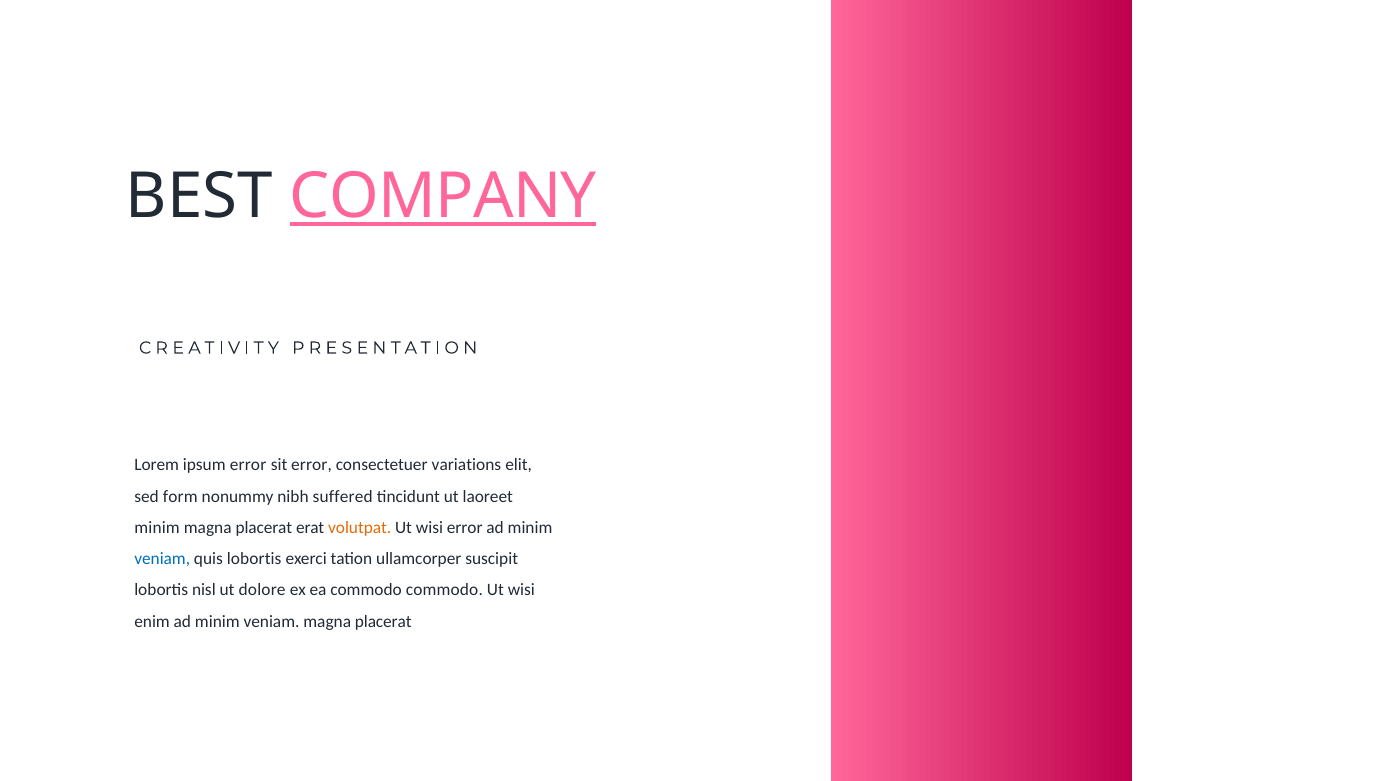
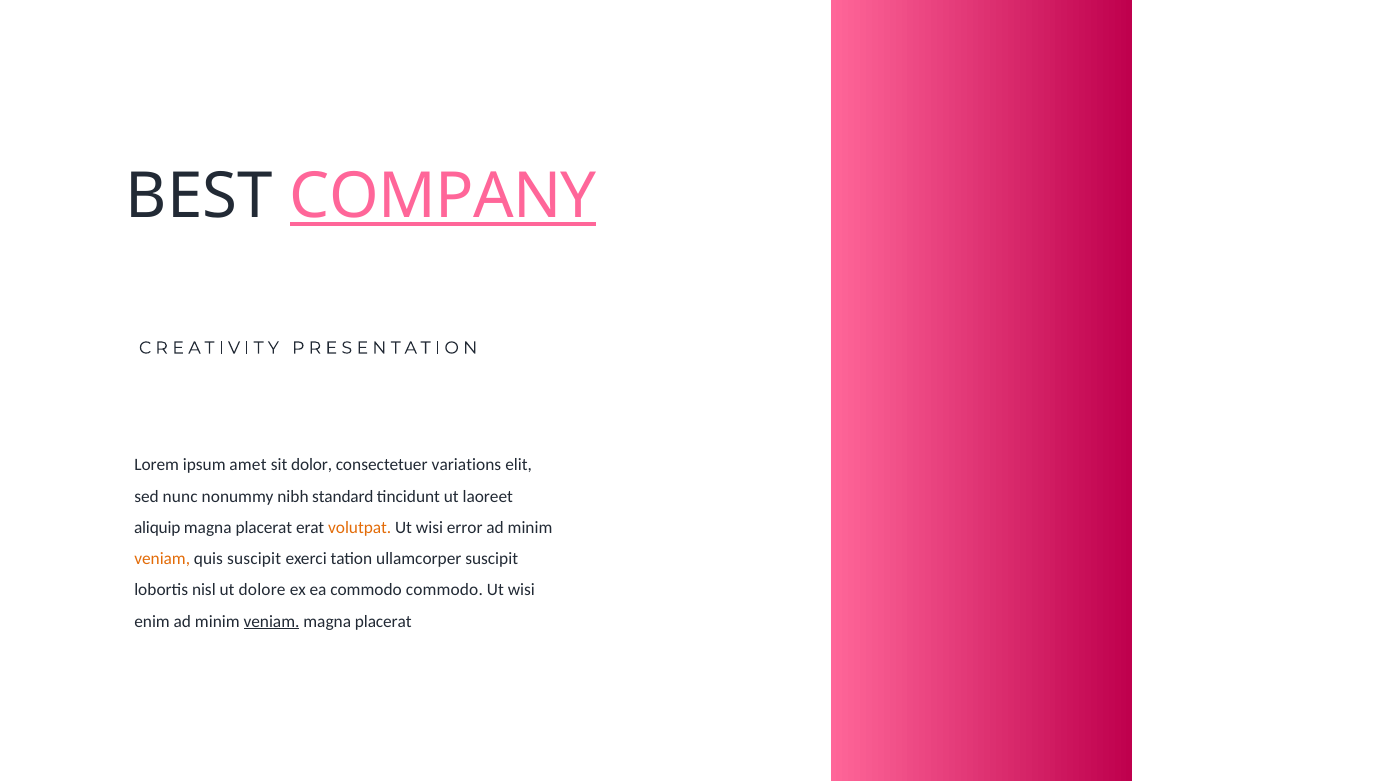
ipsum error: error -> amet (248, 465)
sit error: error -> dolor (312, 465)
form: form -> nunc (180, 496)
suffered: suffered -> standard (343, 496)
minim: minim -> aliquip (157, 527)
veniam colour: blue -> orange (162, 559)
quis lobortis: lobortis -> suscipit (254, 559)
veniam underline: none -> present (272, 621)
